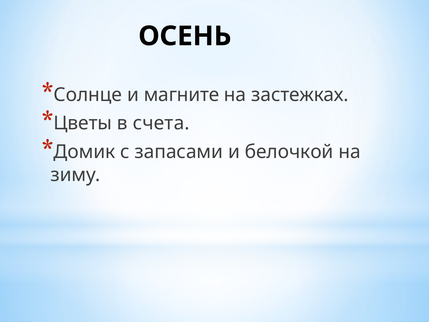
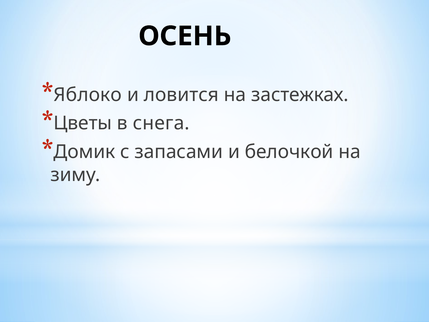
Солнце: Солнце -> Яблоко (88, 95)
магните: магните -> ловится (181, 95)
счета: счета -> снега (161, 123)
